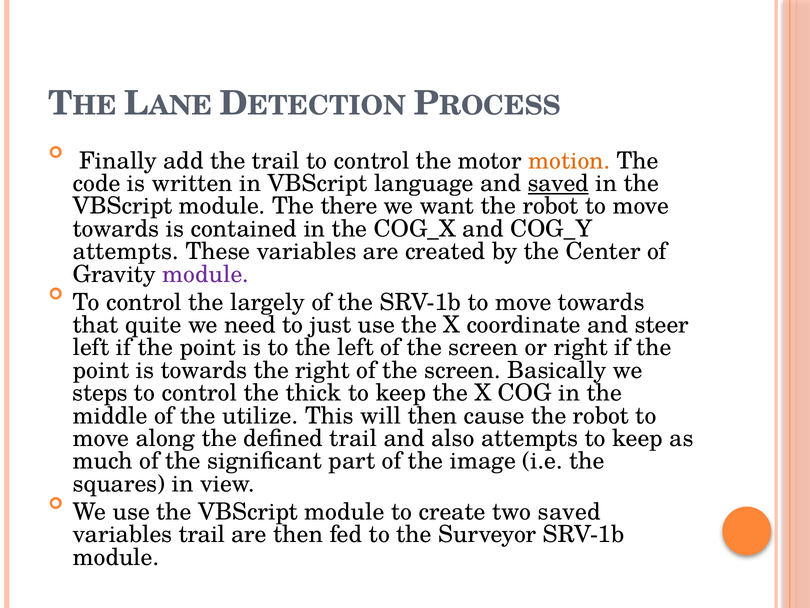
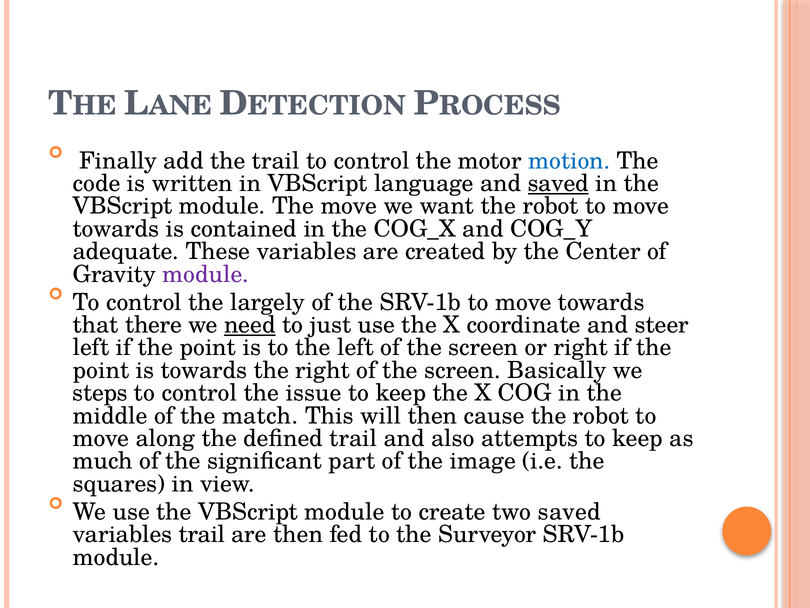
motion colour: orange -> blue (569, 161)
The there: there -> move (349, 206)
attempts: attempts -> adequate (126, 251)
quite: quite -> there (153, 325)
need underline: none -> present (250, 325)
thick: thick -> issue (314, 393)
utilize: utilize -> match (260, 415)
